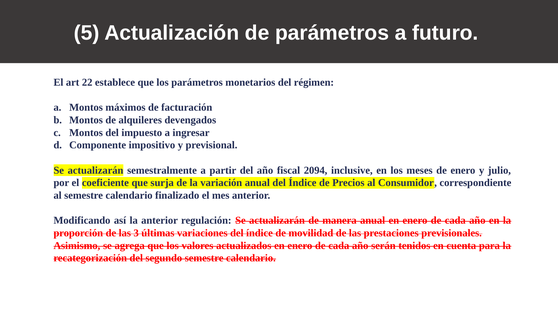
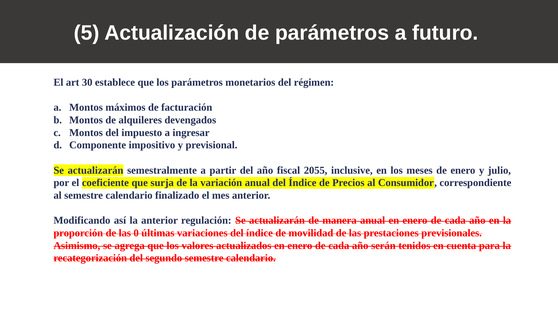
22: 22 -> 30 (87, 82)
2094: 2094 -> 2055 (316, 170)
3: 3 -> 0 (136, 233)
